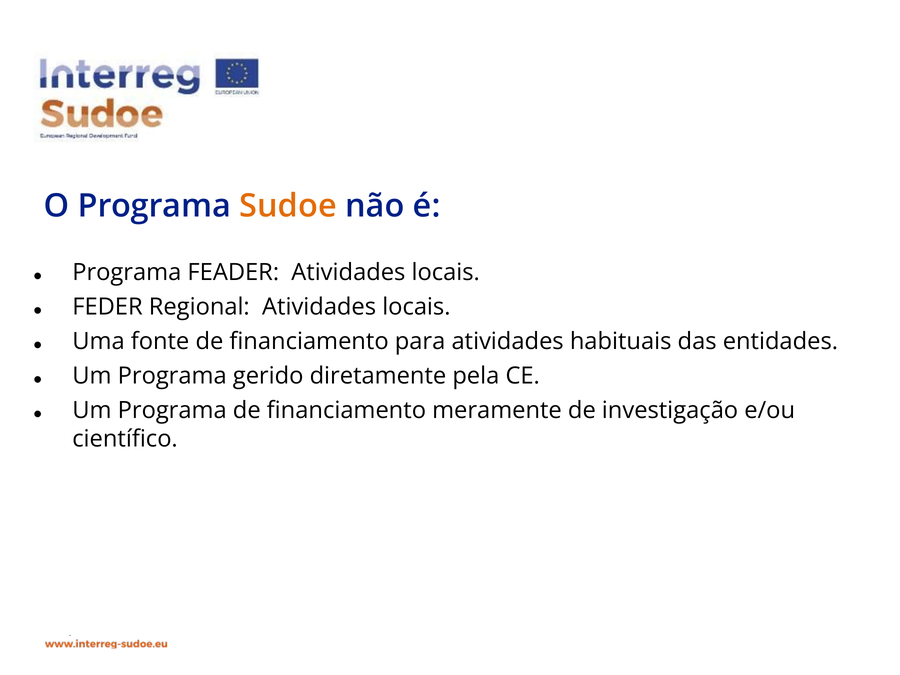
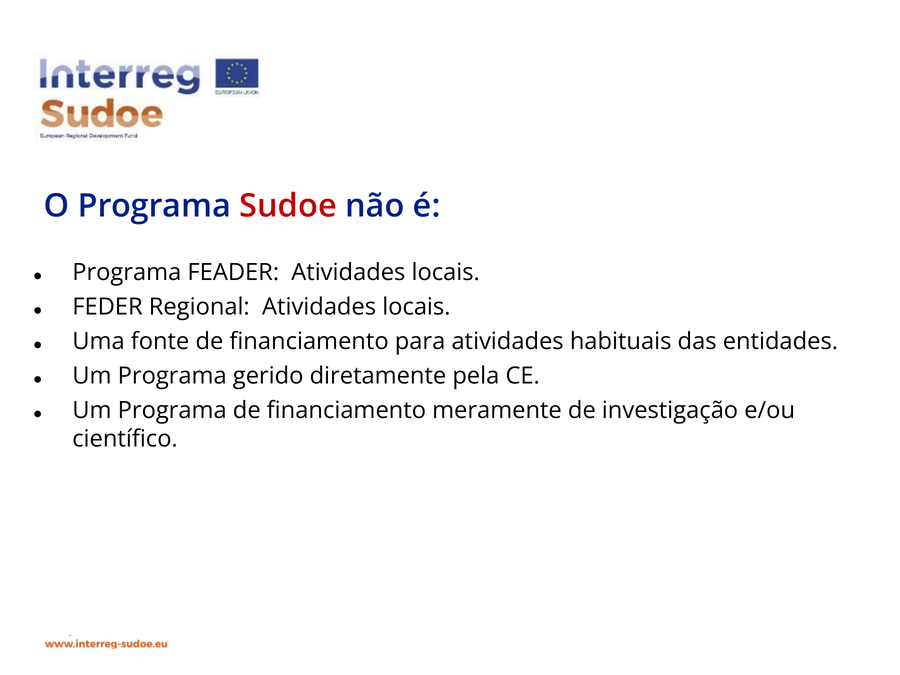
Sudoe colour: orange -> red (288, 206)
